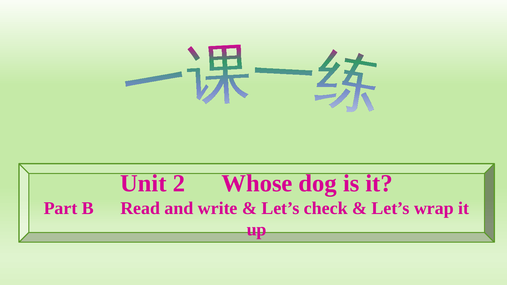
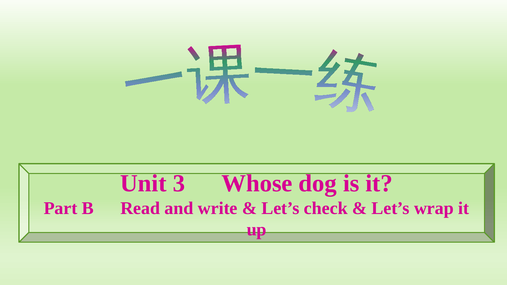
2: 2 -> 3 (179, 183)
